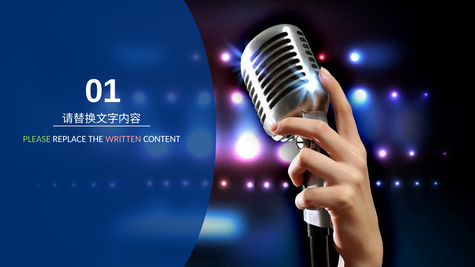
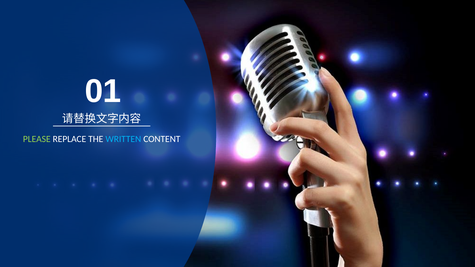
WRITTEN colour: pink -> light blue (123, 139)
